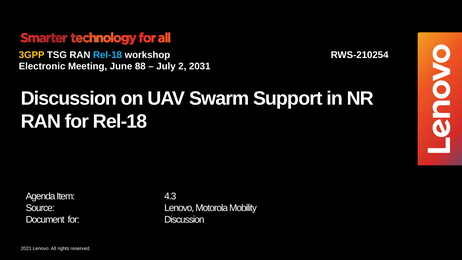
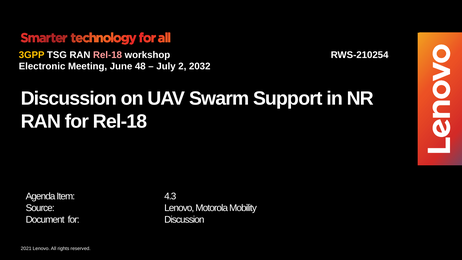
Rel-18 colour: light blue -> pink (108, 55)
88: 88 -> 48 (140, 66)
2031: 2031 -> 2032 (200, 66)
